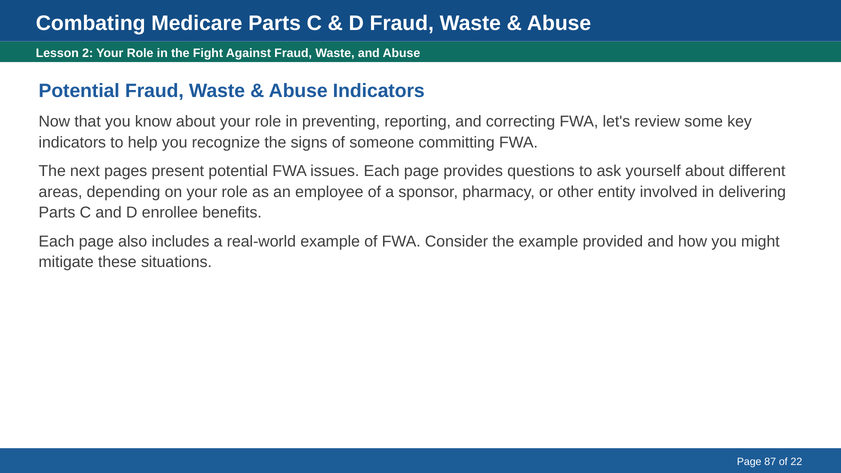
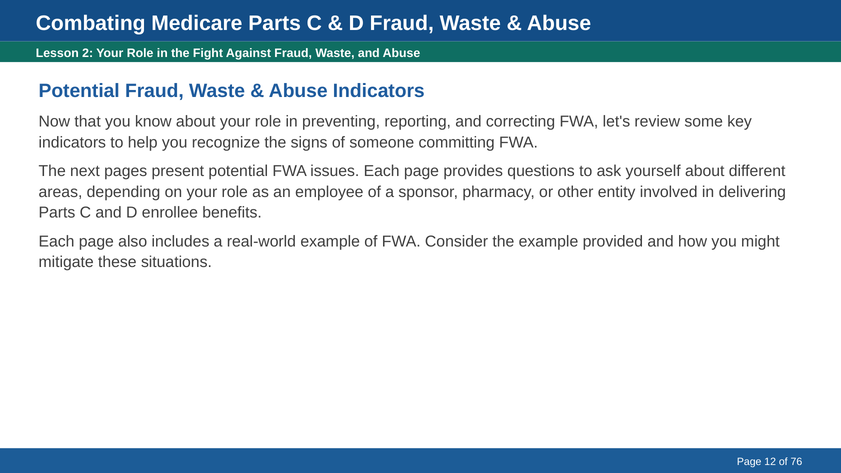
87: 87 -> 12 (770, 462)
22: 22 -> 76 (796, 462)
